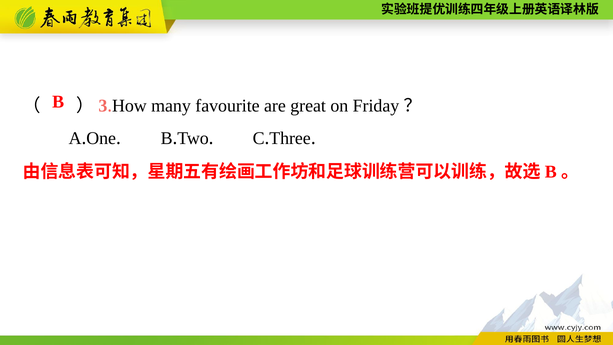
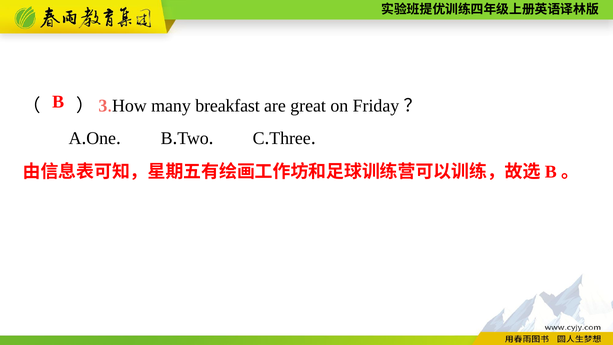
favourite: favourite -> breakfast (228, 106)
